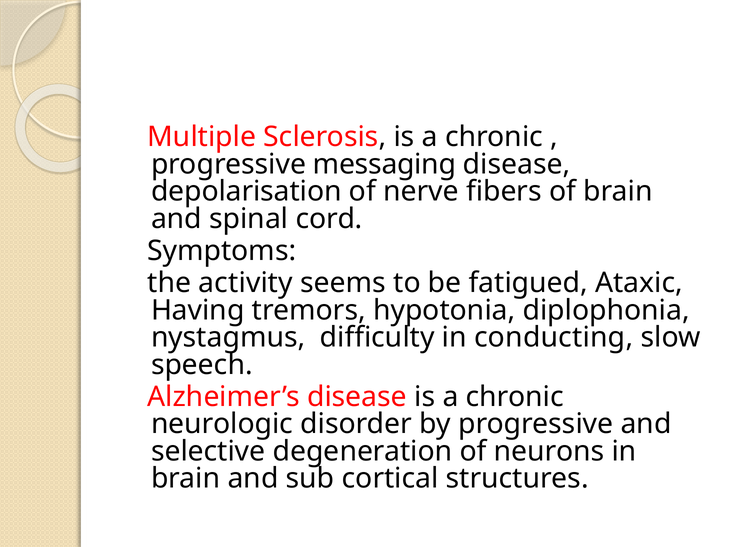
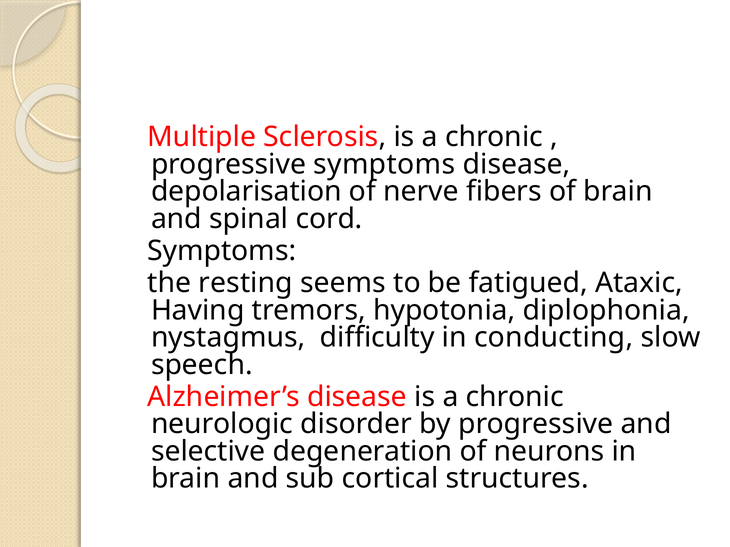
progressive messaging: messaging -> symptoms (384, 164)
activity: activity -> resting (246, 283)
